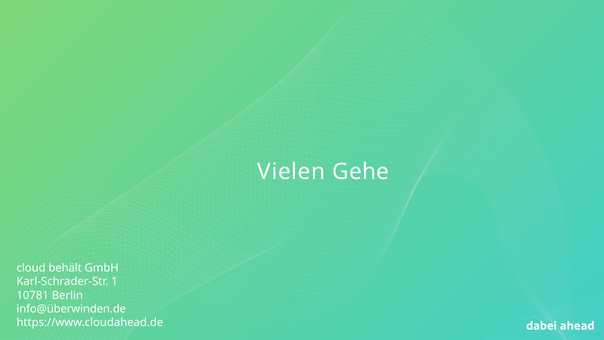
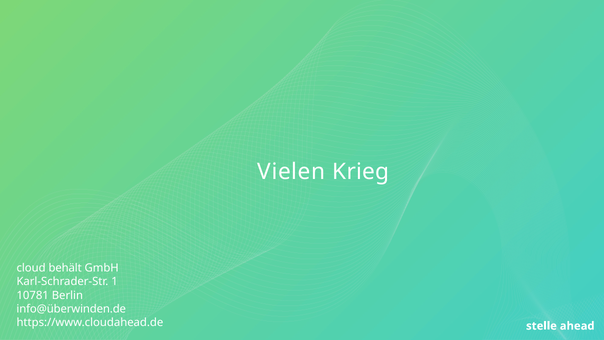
Gehe: Gehe -> Krieg (361, 171)
dabei: dabei -> stelle (541, 326)
